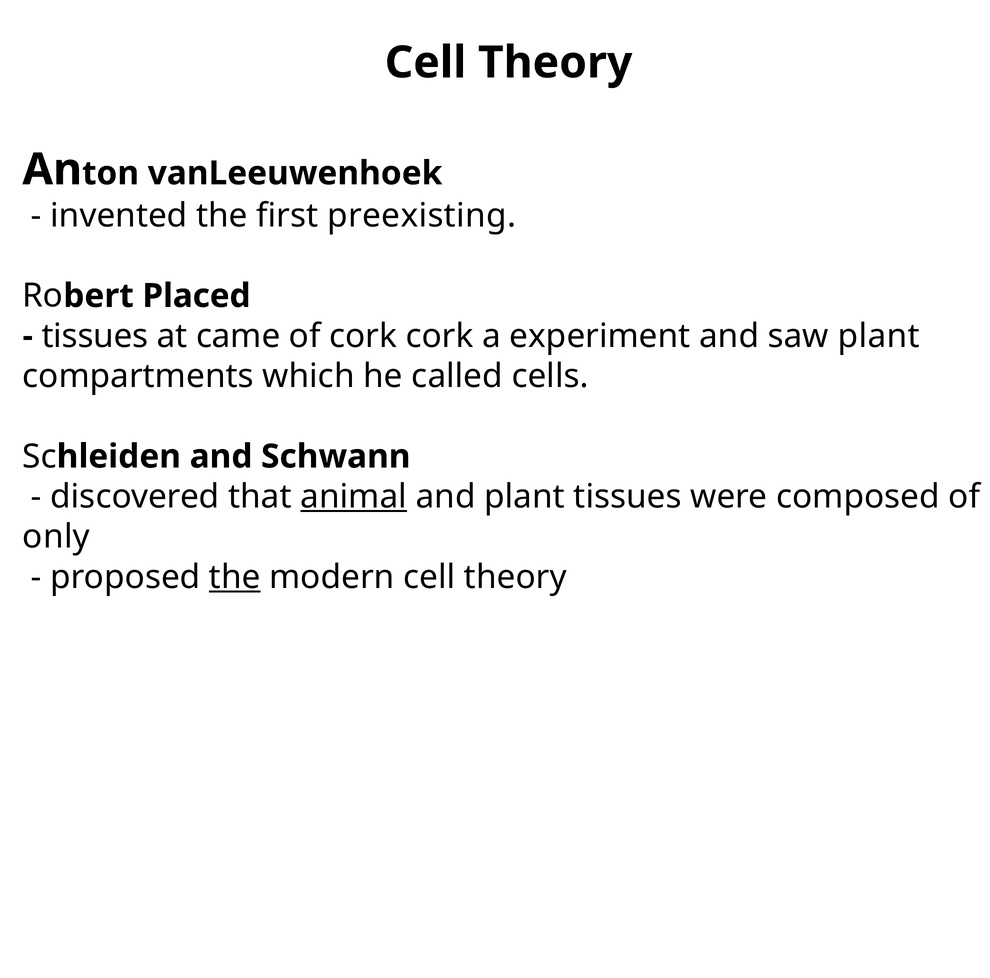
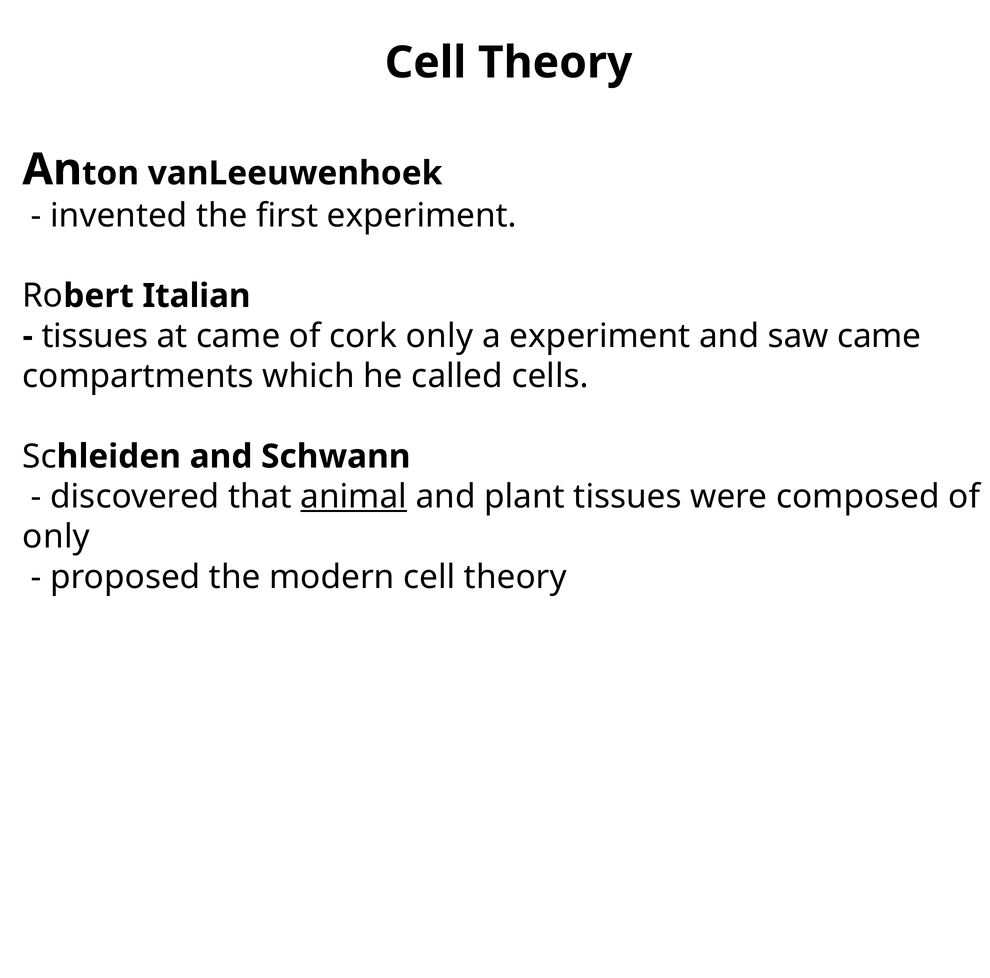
first preexisting: preexisting -> experiment (422, 216)
Placed: Placed -> Italian (196, 296)
cork cork: cork -> only (439, 336)
saw plant: plant -> came (879, 336)
the underline: present -> none (235, 577)
